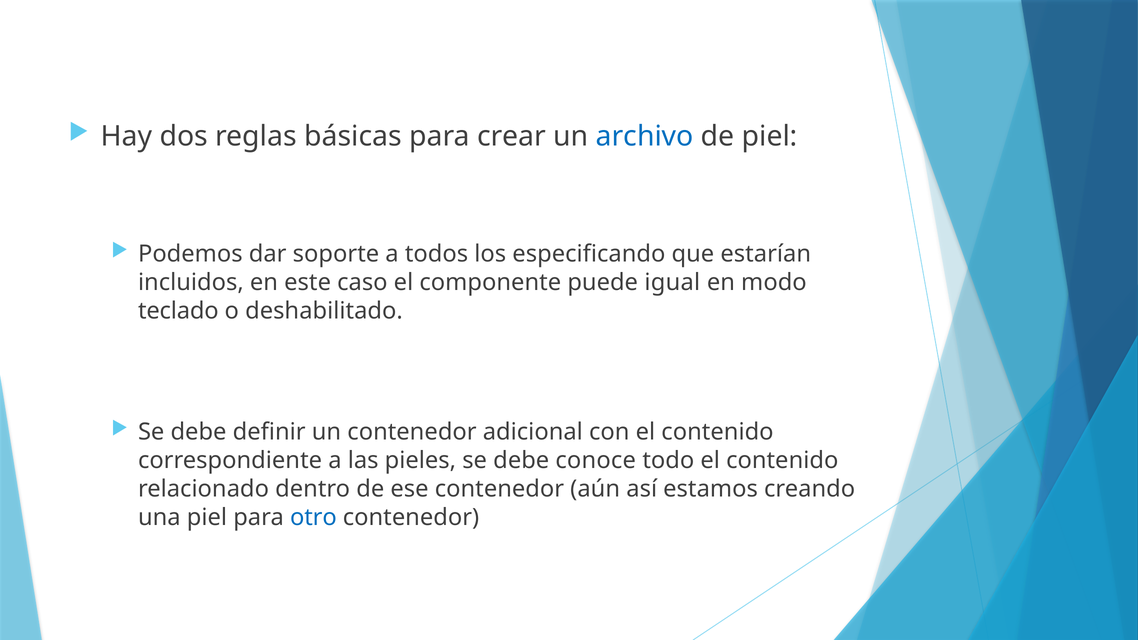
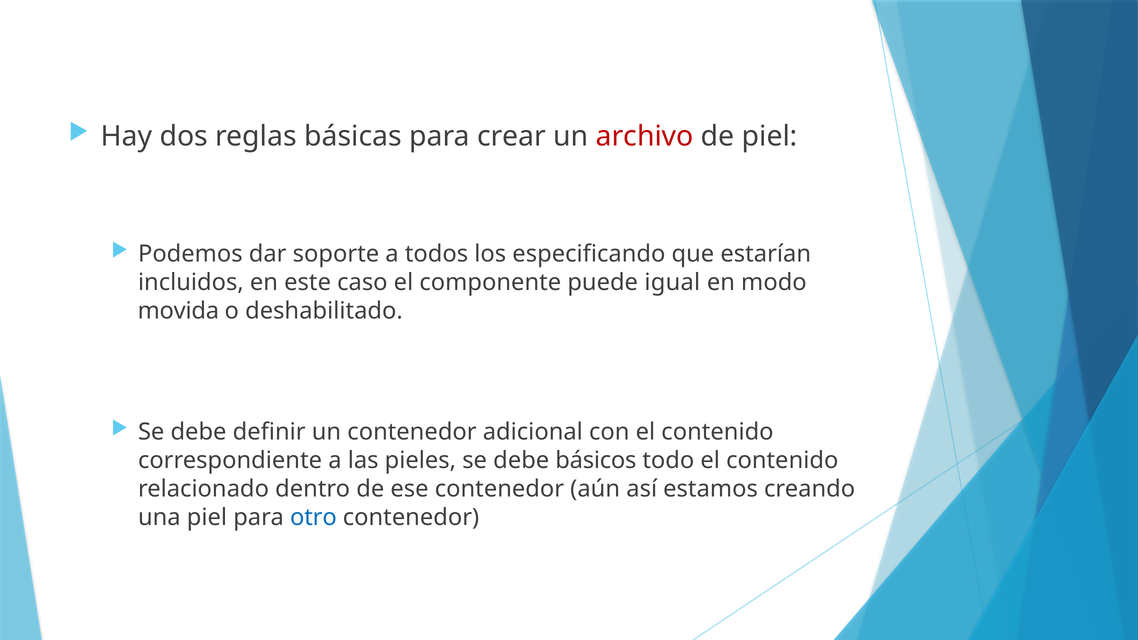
archivo colour: blue -> red (645, 136)
teclado: teclado -> movida (178, 311)
conoce: conoce -> básicos (596, 460)
